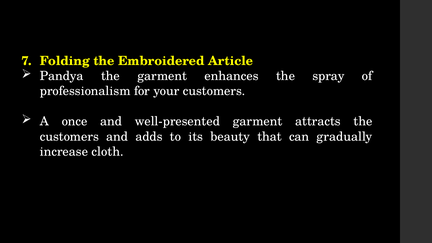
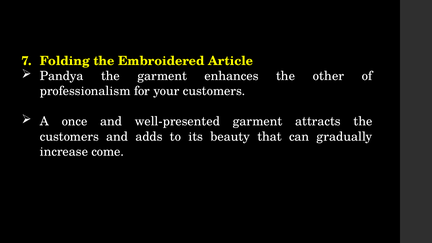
spray: spray -> other (328, 76)
cloth: cloth -> come (108, 152)
